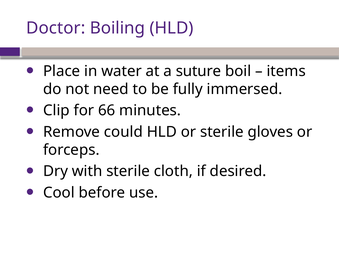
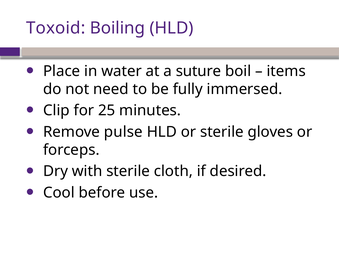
Doctor: Doctor -> Toxoid (56, 28)
66: 66 -> 25 (107, 111)
could: could -> pulse (123, 132)
